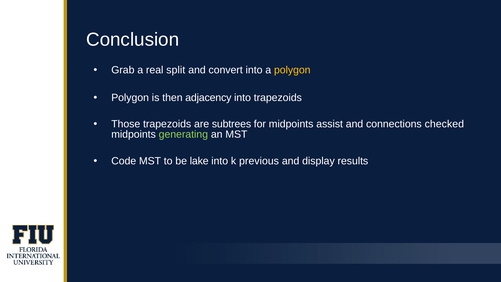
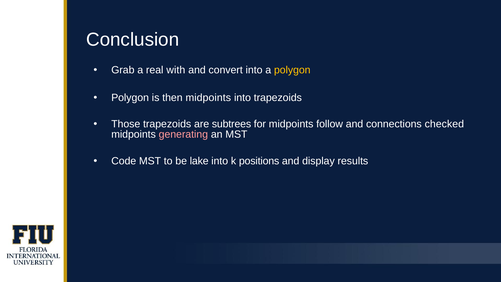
split: split -> with (176, 70)
then adjacency: adjacency -> midpoints (208, 98)
assist: assist -> follow (330, 124)
generating colour: light green -> pink (183, 134)
previous: previous -> positions (259, 161)
